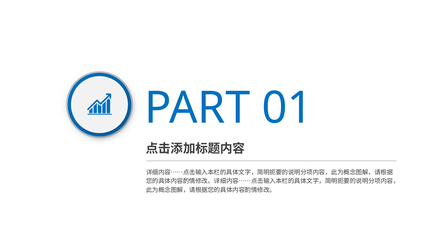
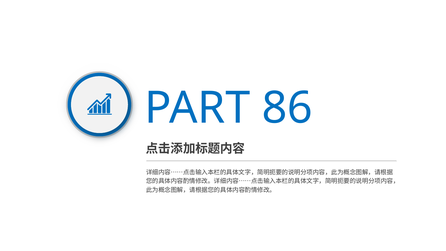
01: 01 -> 86 (287, 108)
